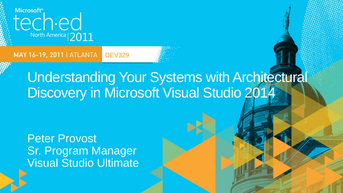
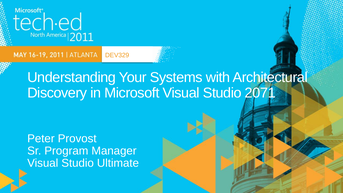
2014: 2014 -> 2071 (260, 93)
